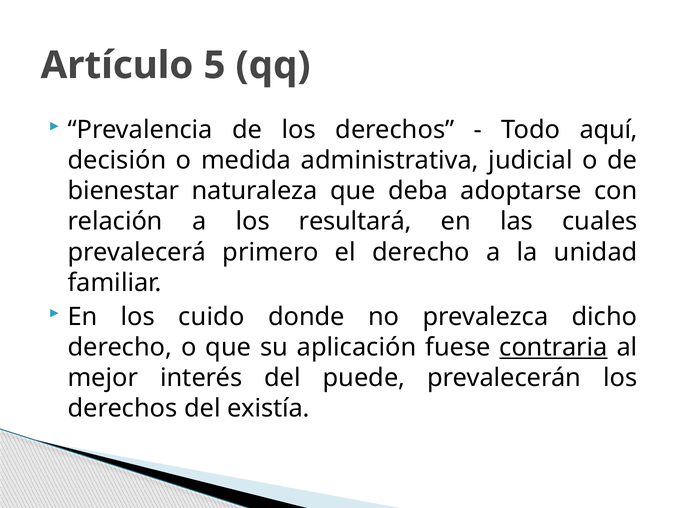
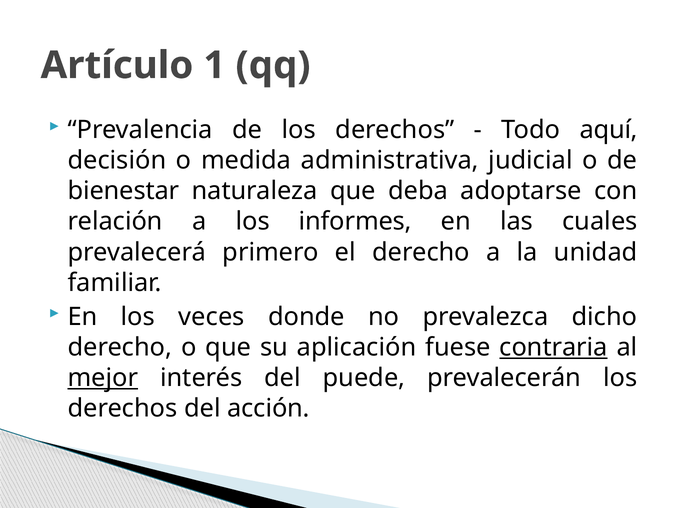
5: 5 -> 1 (214, 65)
resultará: resultará -> informes (355, 222)
cuido: cuido -> veces (212, 317)
mejor underline: none -> present (103, 378)
existía: existía -> acción (268, 409)
